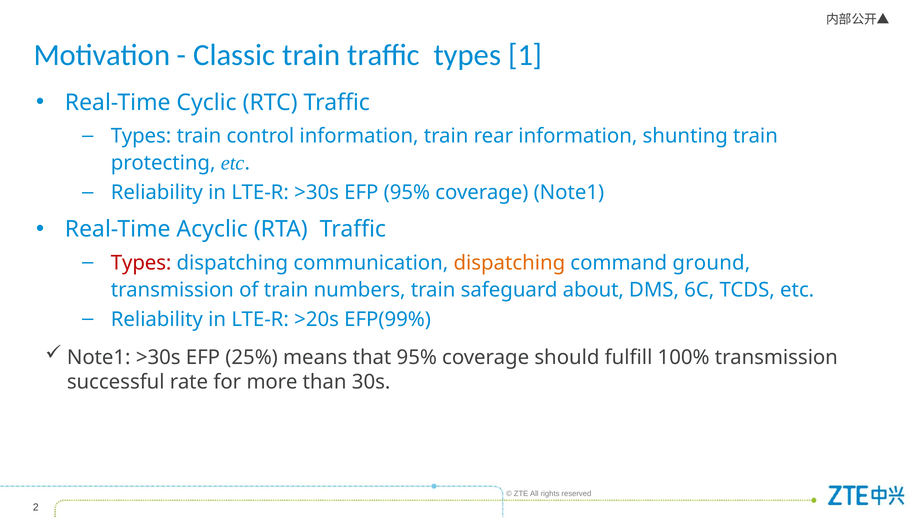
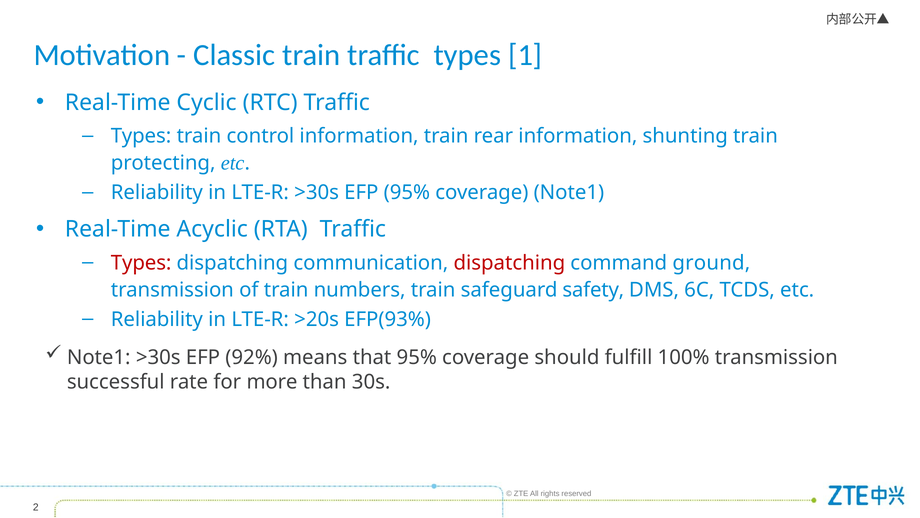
dispatching colour: orange -> red (509, 263)
about: about -> safety (593, 290)
EFP(99%: EFP(99% -> EFP(93% (388, 319)
25%: 25% -> 92% (252, 357)
